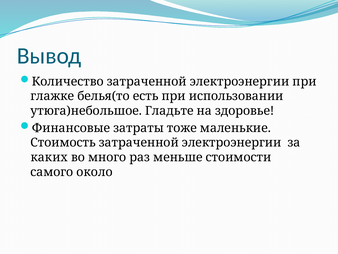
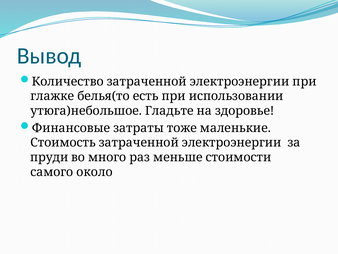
каких: каких -> пруди (49, 157)
